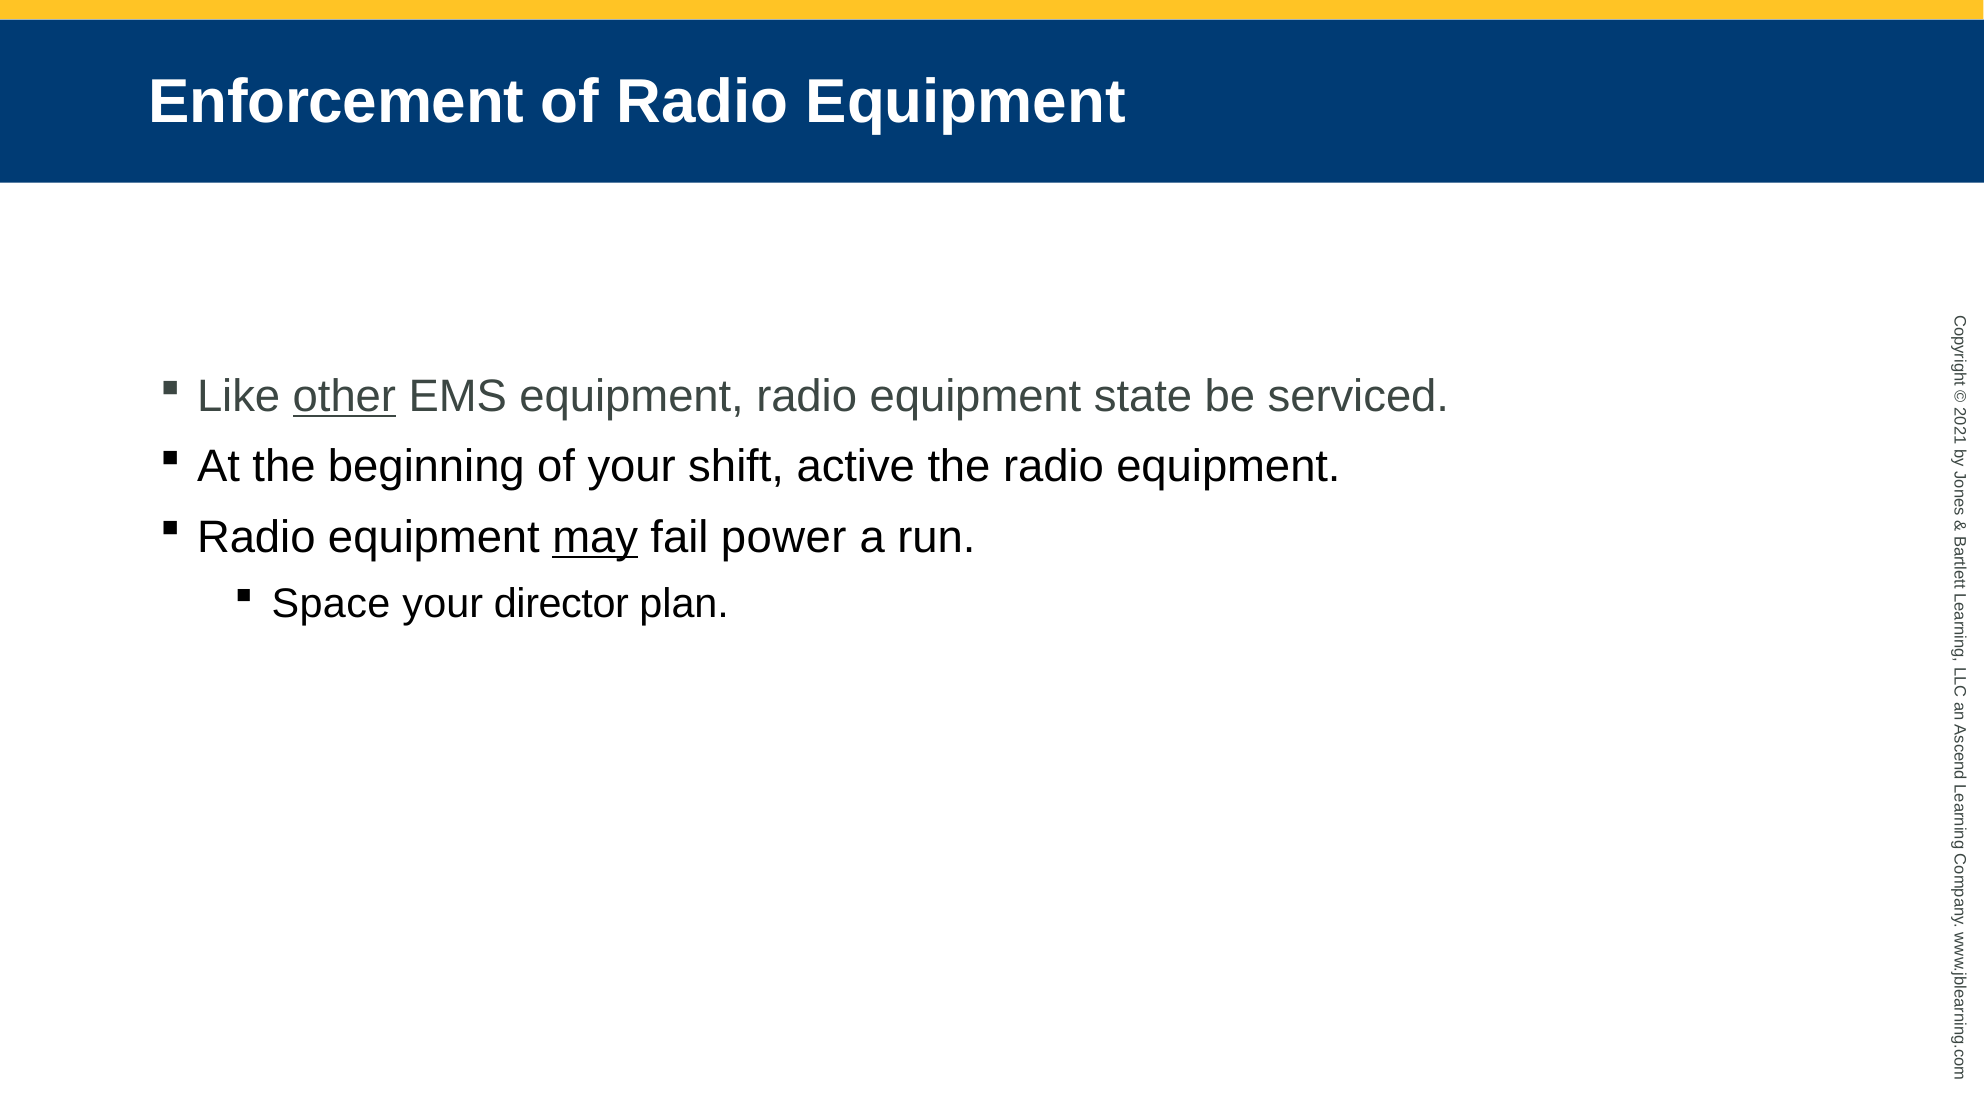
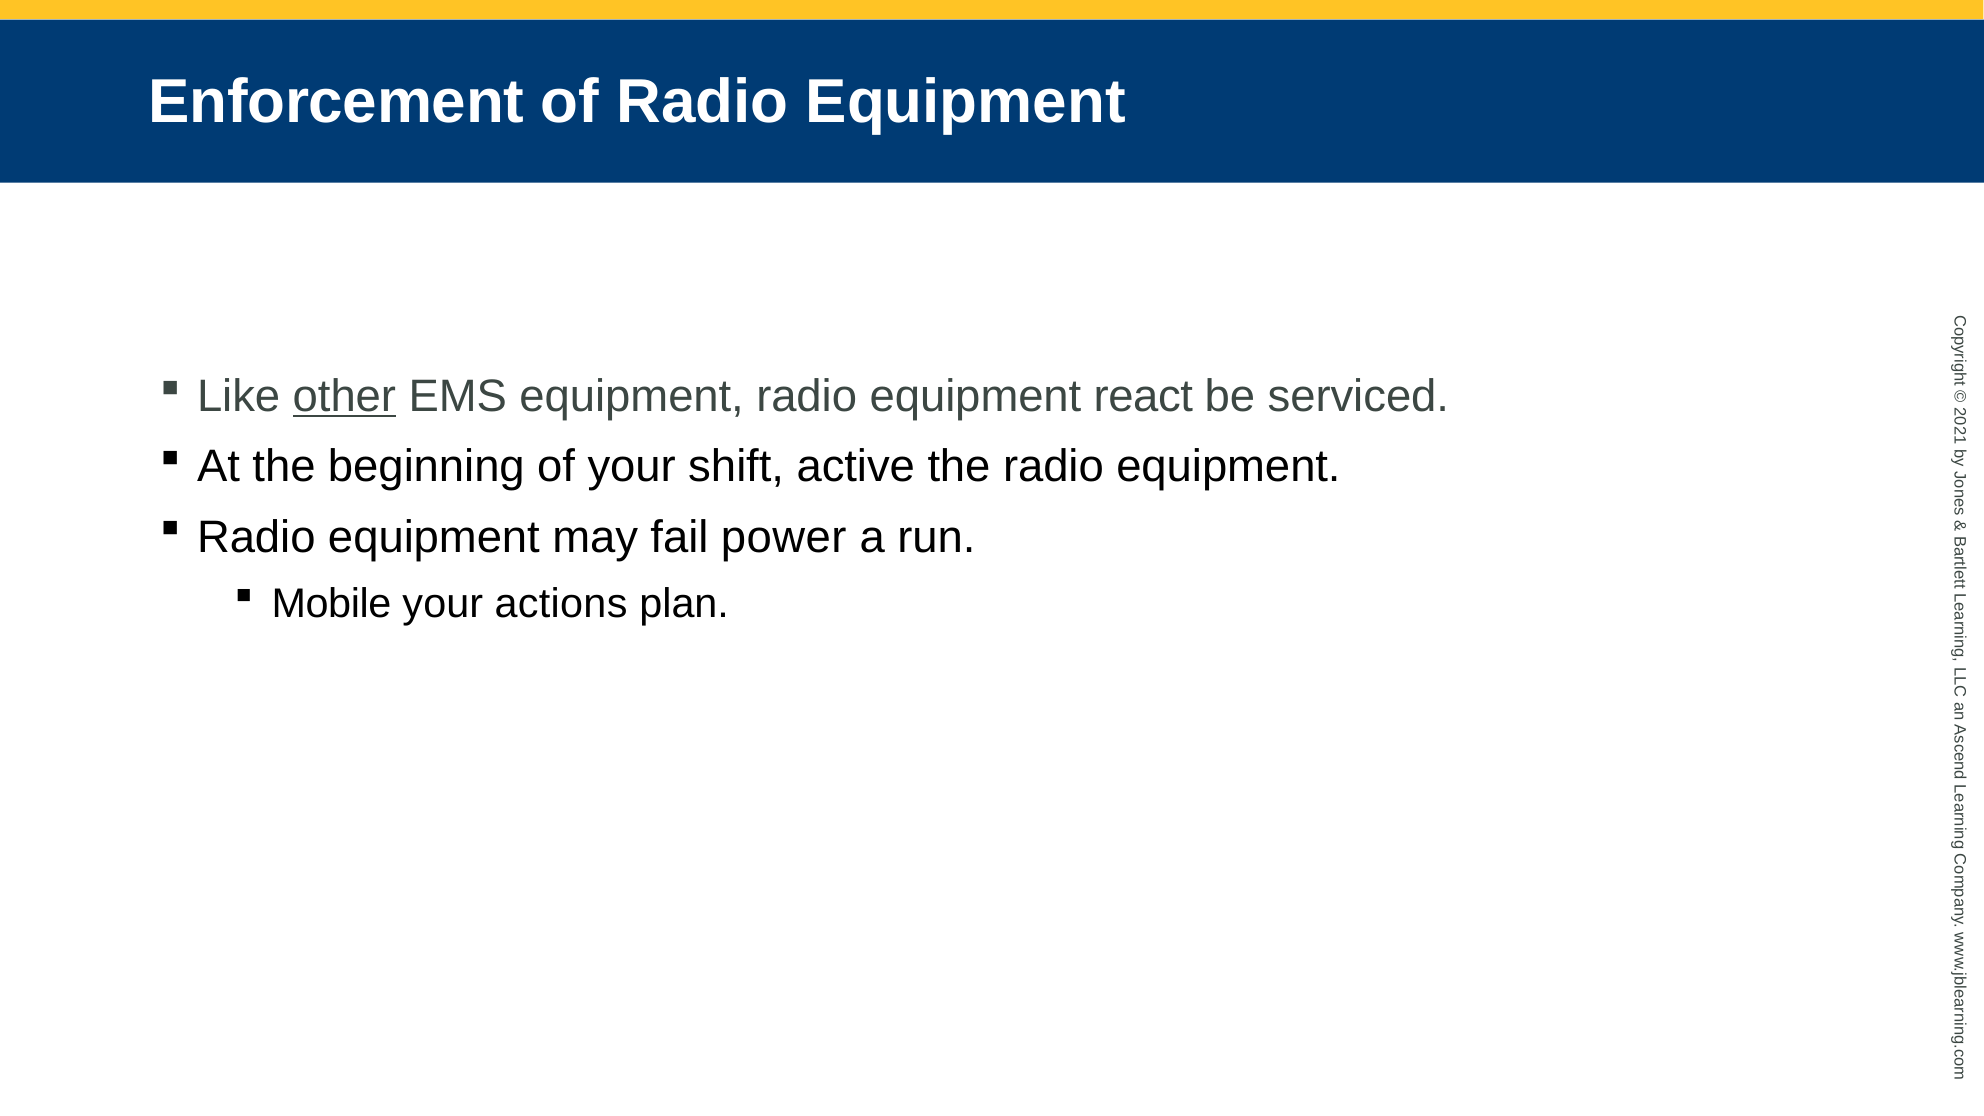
state: state -> react (1143, 396)
may underline: present -> none (595, 537)
Space: Space -> Mobile (331, 604)
director: director -> actions (561, 604)
